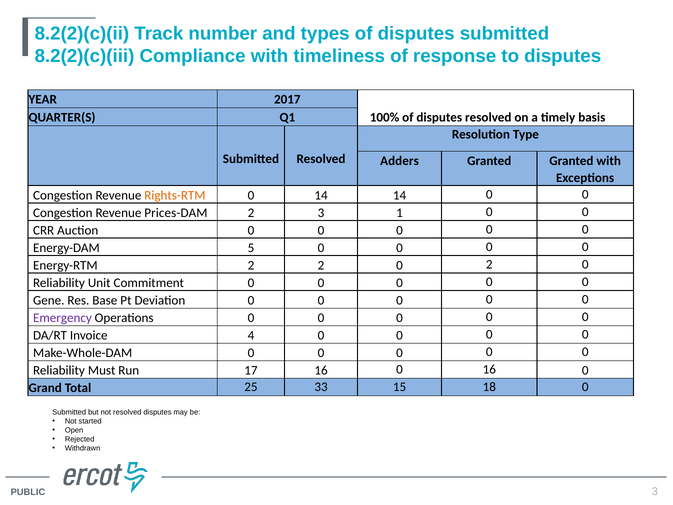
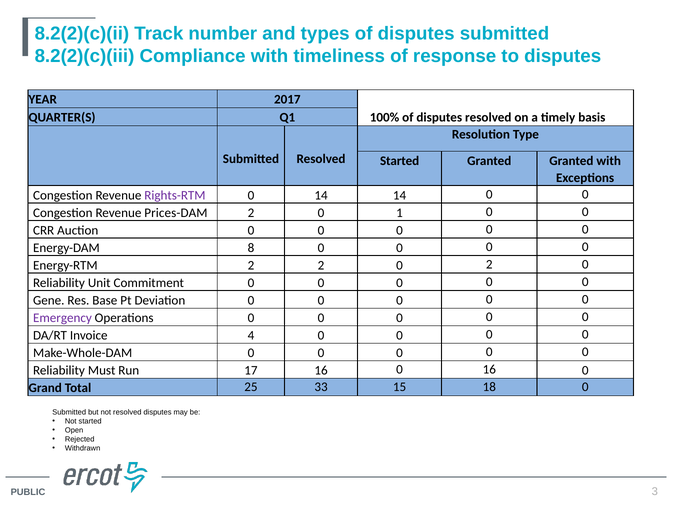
Adders: Adders -> Started (400, 161)
Rights-RTM colour: orange -> purple (175, 195)
3: 3 -> 0 (321, 213)
5: 5 -> 8 (251, 248)
